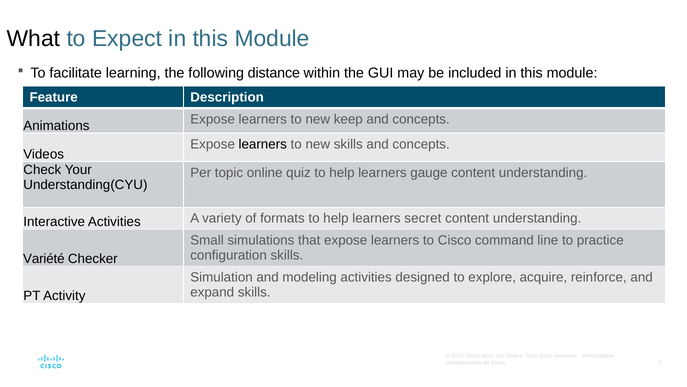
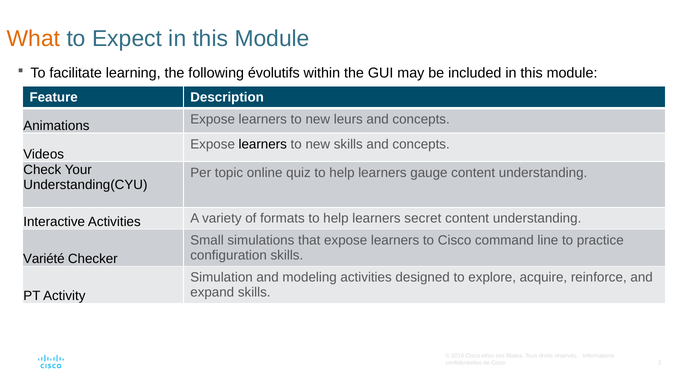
What colour: black -> orange (34, 39)
distance: distance -> évolutifs (274, 73)
keep: keep -> leurs (348, 119)
